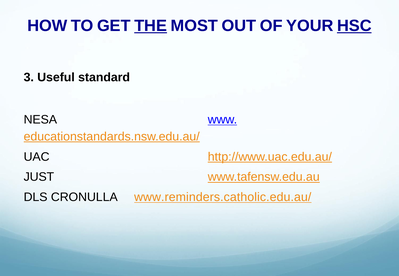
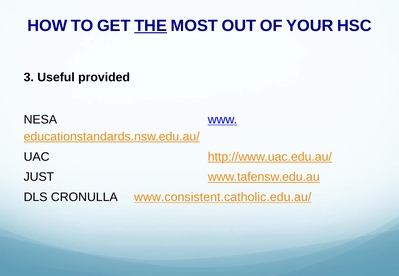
HSC underline: present -> none (354, 26)
standard: standard -> provided (104, 77)
www.reminders.catholic.edu.au/: www.reminders.catholic.edu.au/ -> www.consistent.catholic.edu.au/ (223, 197)
